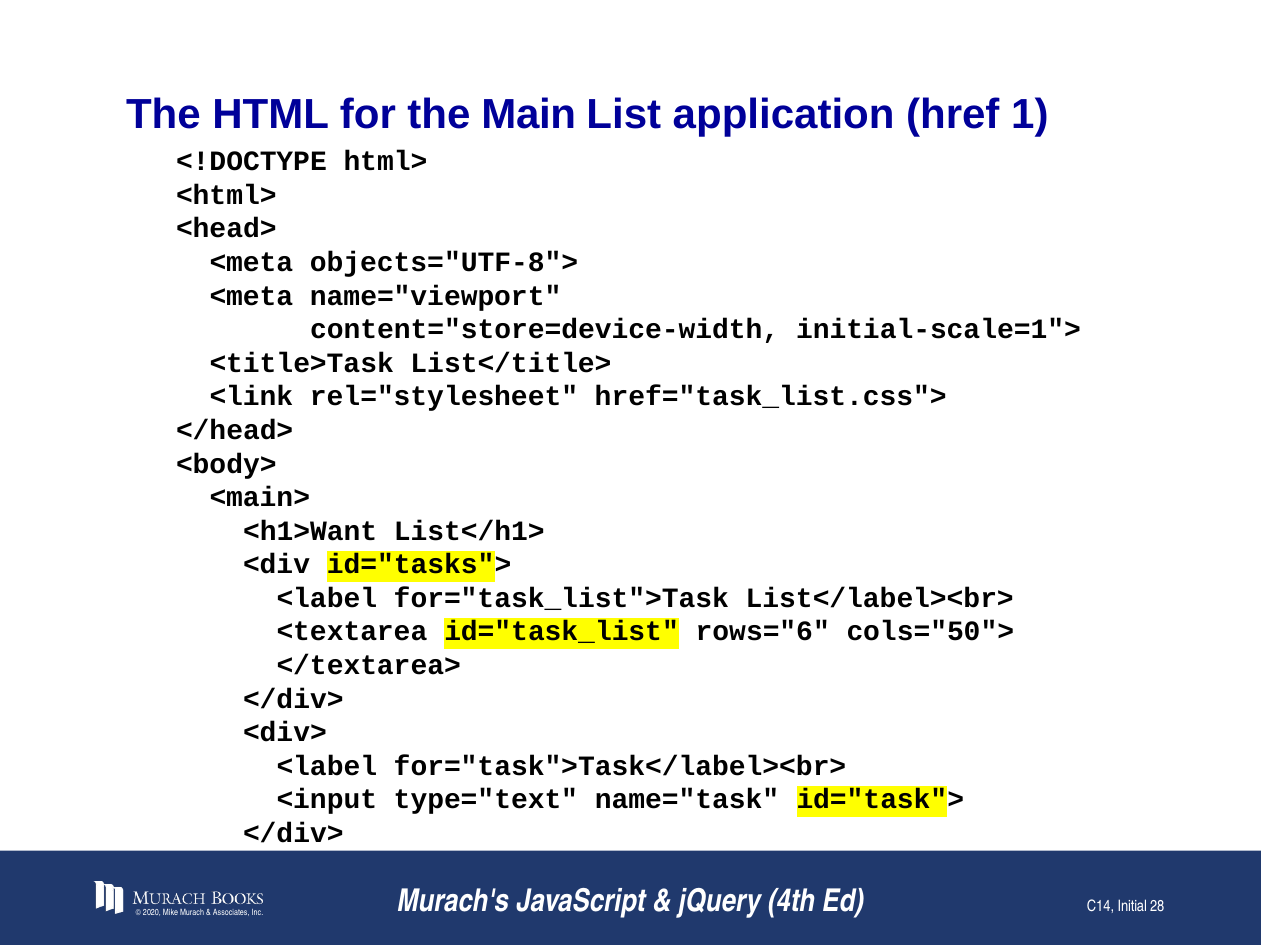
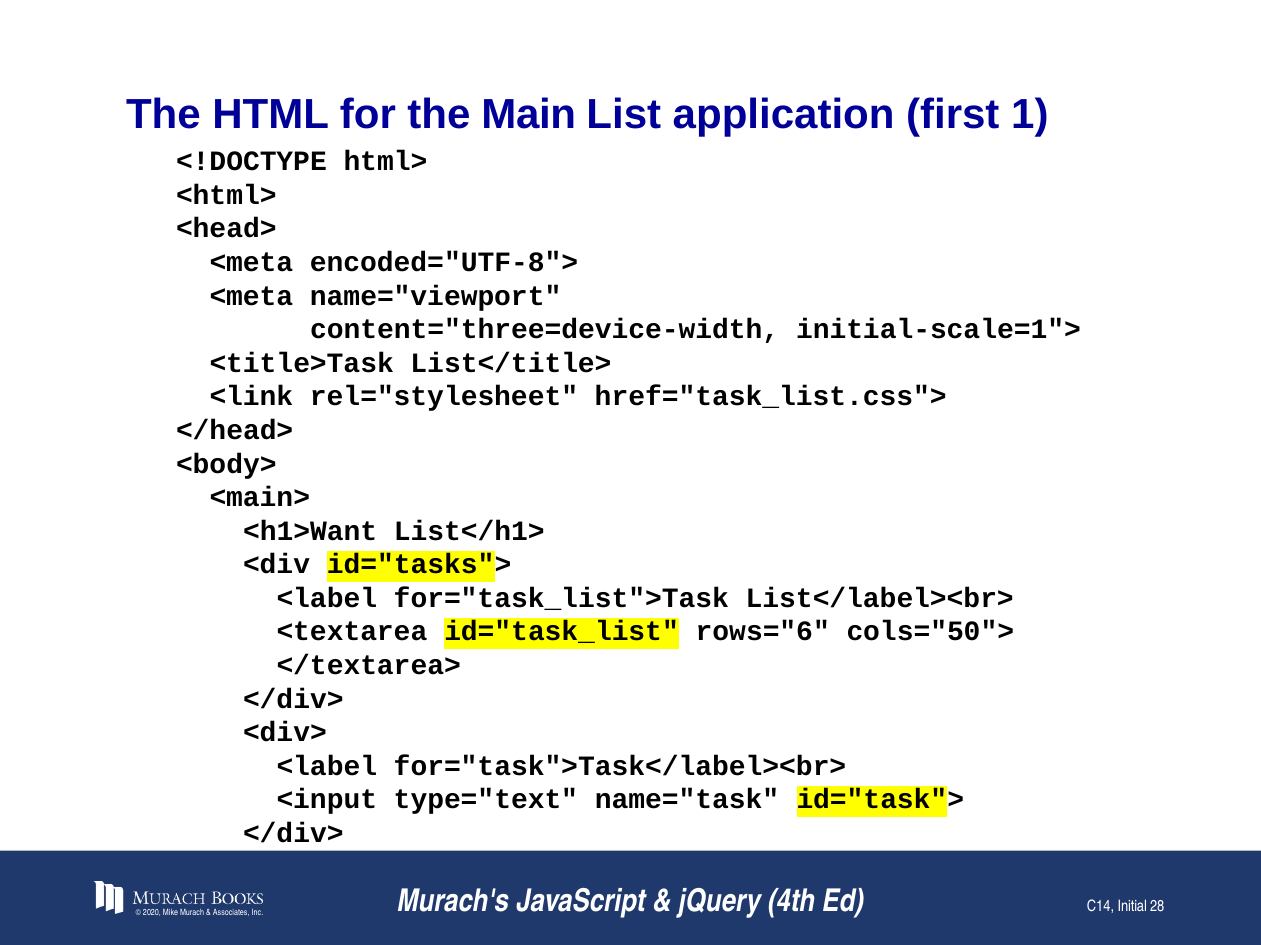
href: href -> first (953, 115)
objects="UTF-8">: objects="UTF-8"> -> encoded="UTF-8"> (444, 263)
content="store=device-width: content="store=device-width -> content="three=device-width (545, 330)
